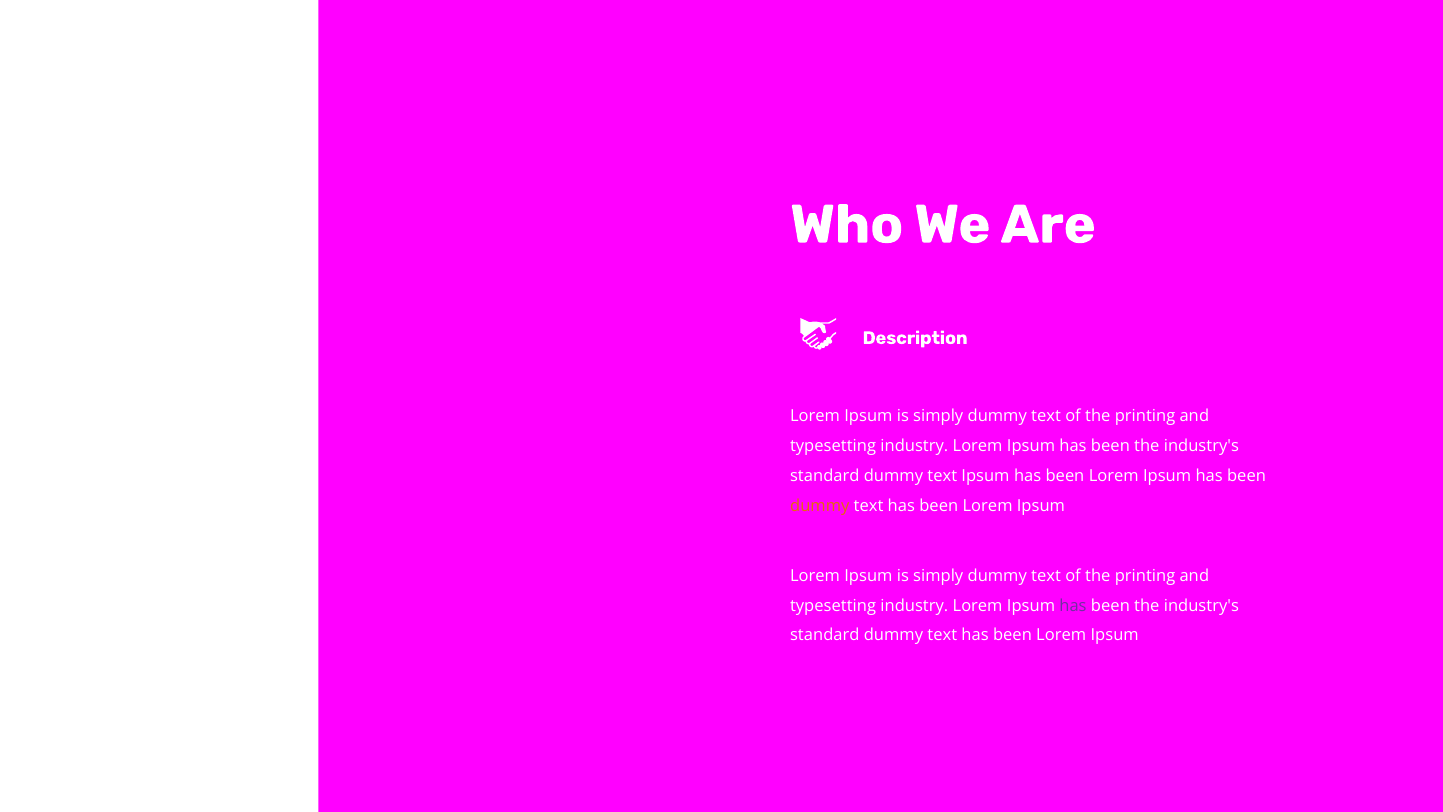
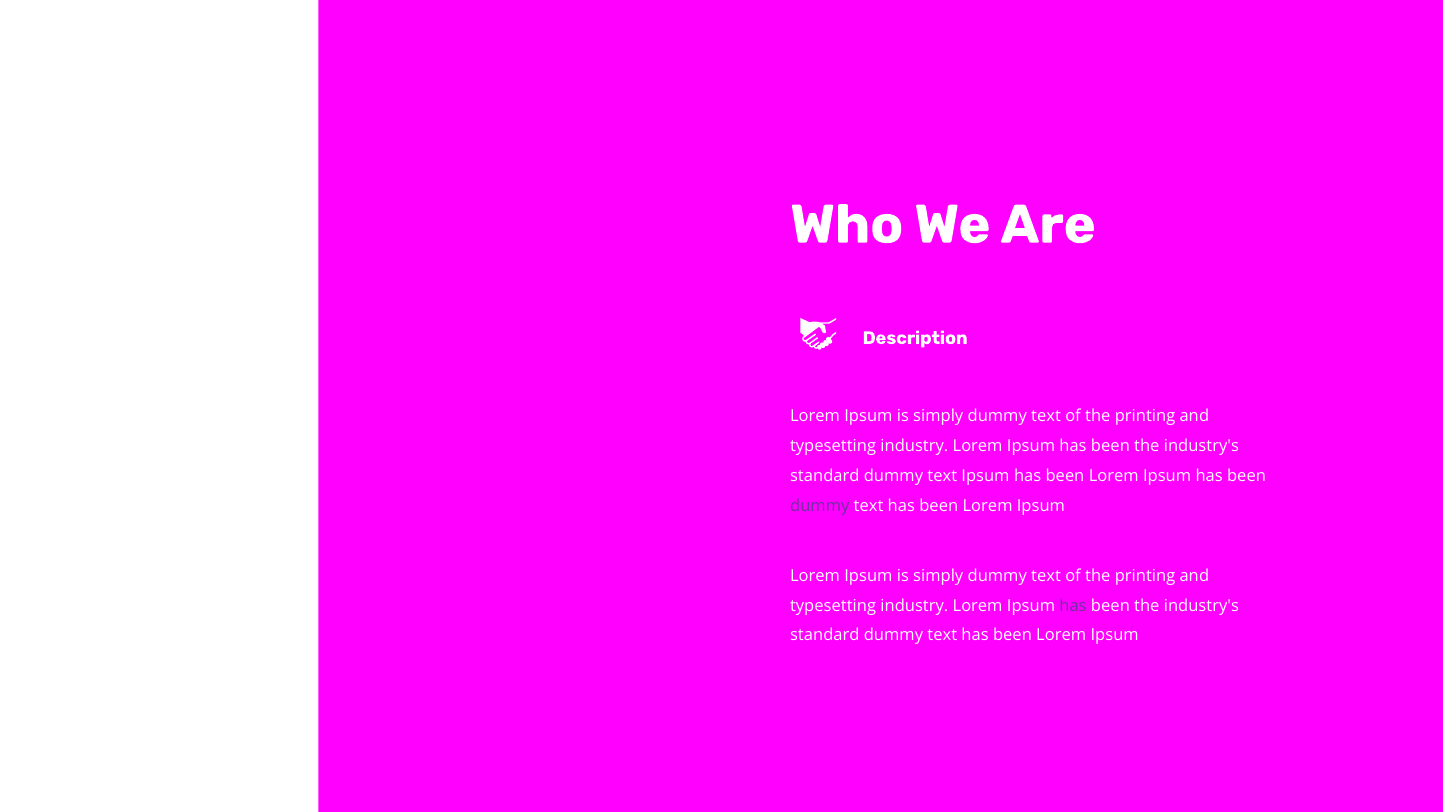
dummy colour: orange -> purple (820, 506)
